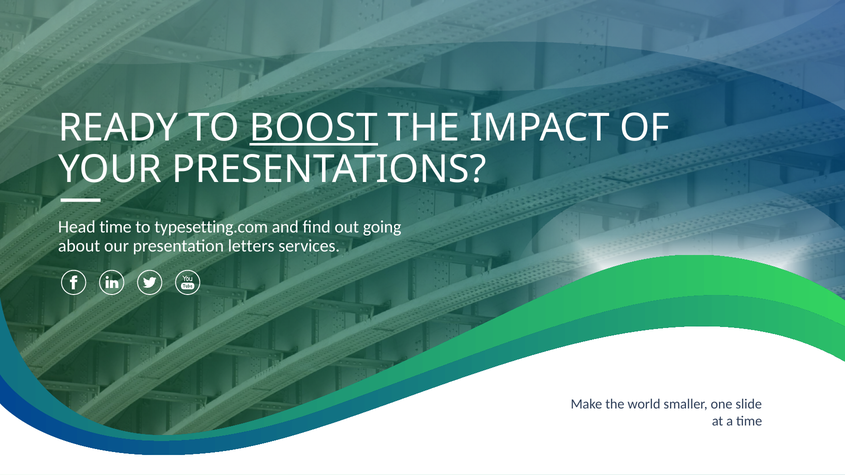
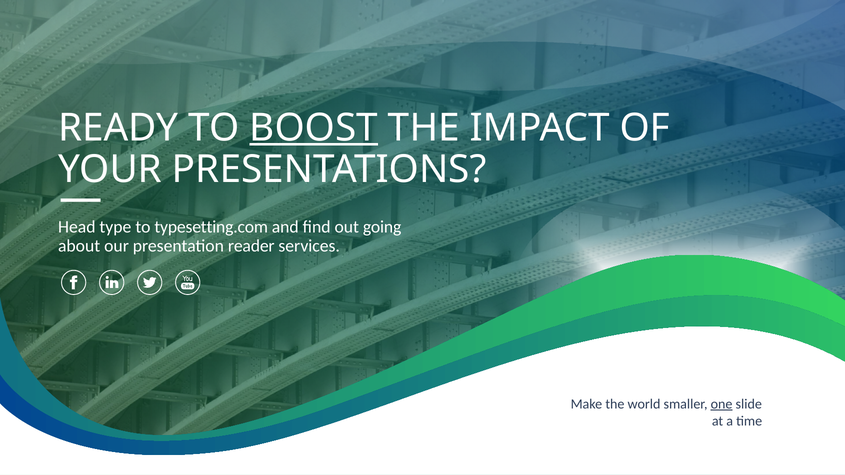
Head time: time -> type (115, 227)
letters: letters -> reader (251, 246)
one underline: none -> present (722, 404)
